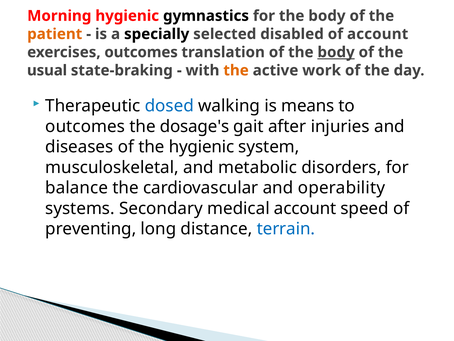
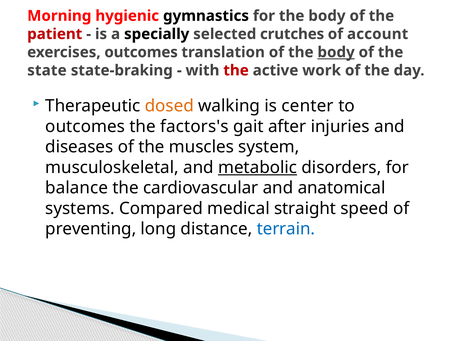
patient colour: orange -> red (55, 34)
disabled: disabled -> crutches (292, 34)
usual: usual -> state (47, 70)
the colour: orange -> red (236, 70)
dosed colour: blue -> orange (169, 106)
means: means -> center (308, 106)
dosage's: dosage's -> factors's (194, 126)
the hygienic: hygienic -> muscles (201, 147)
metabolic underline: none -> present (258, 167)
operability: operability -> anatomical (342, 188)
Secondary: Secondary -> Compared (161, 208)
medical account: account -> straight (305, 208)
